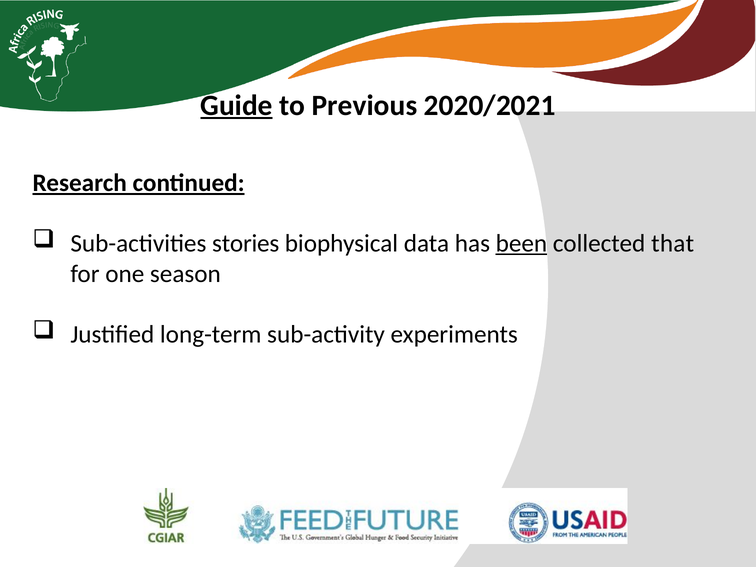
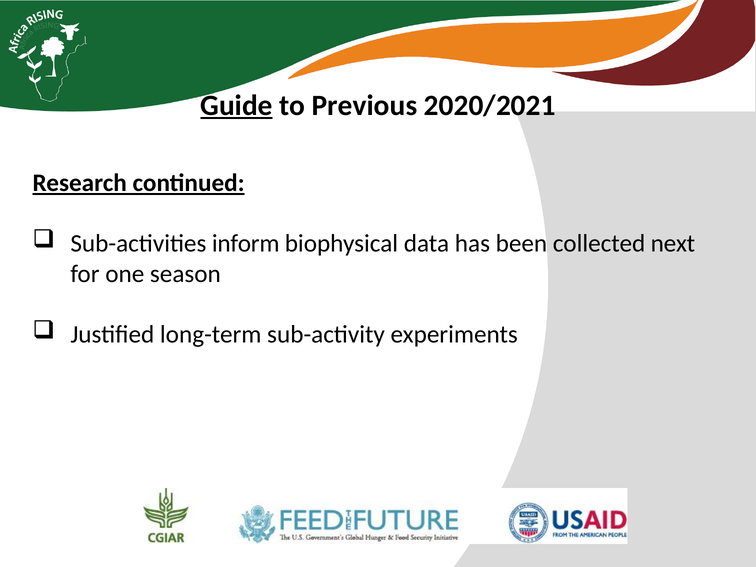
stories: stories -> inform (246, 244)
been underline: present -> none (521, 244)
that: that -> next (673, 244)
